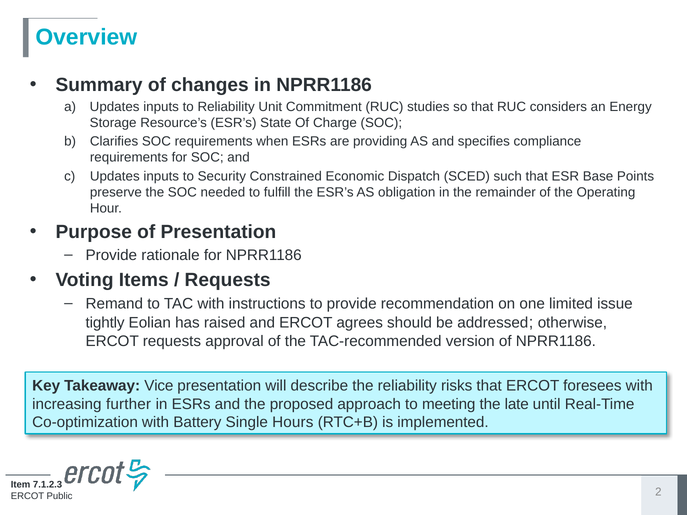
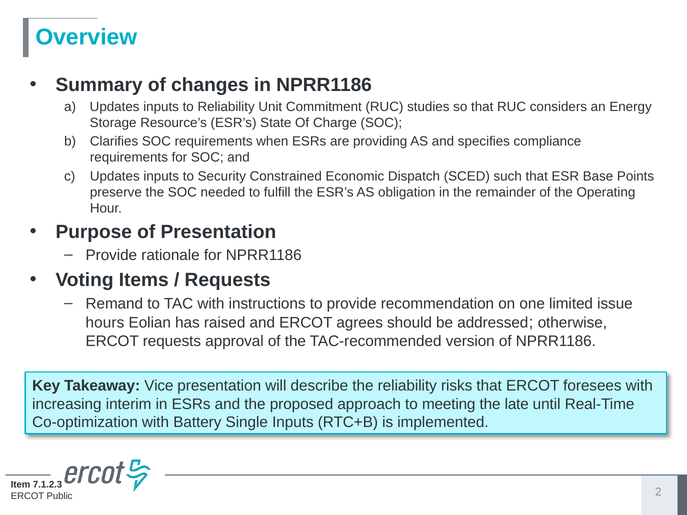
tightly: tightly -> hours (105, 323)
further: further -> interim (129, 404)
Single Hours: Hours -> Inputs (293, 423)
